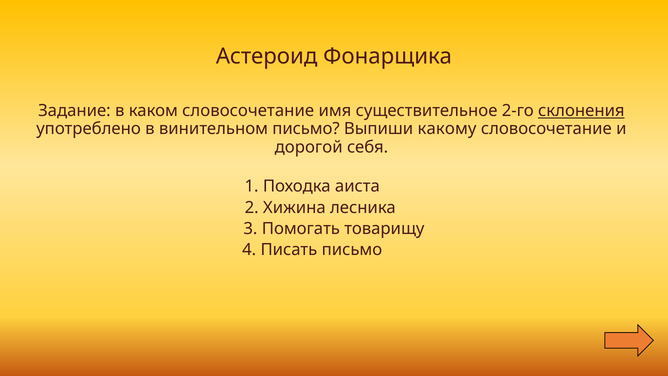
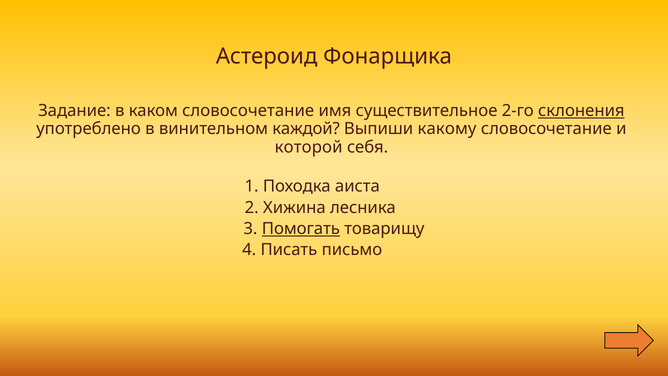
винительном письмо: письмо -> каждой (306, 129)
дорогой: дорогой -> которой (309, 147)
Помогать underline: none -> present (301, 228)
